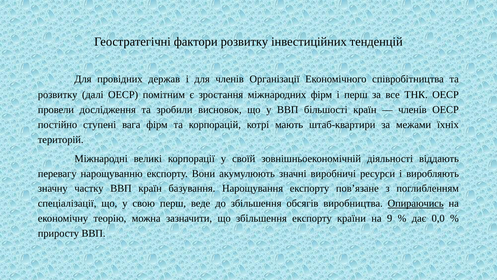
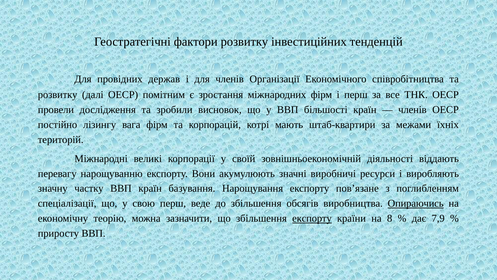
ступені: ступені -> лізингу (100, 124)
експорту underline: none -> present (312, 218)
9: 9 -> 8 (390, 218)
0,0: 0,0 -> 7,9 (438, 218)
